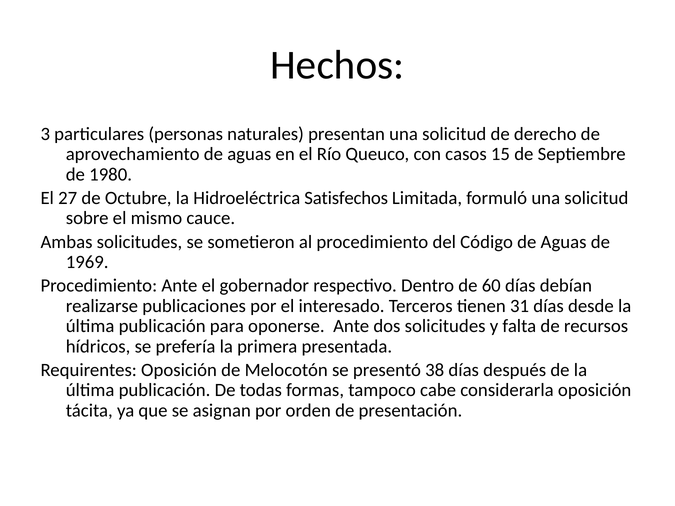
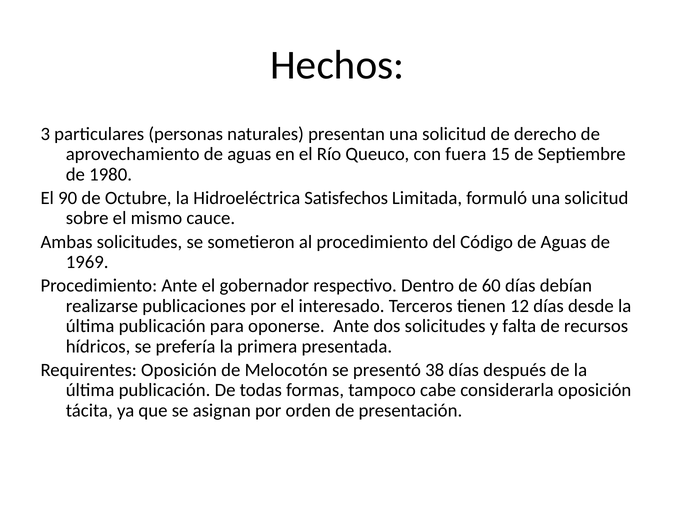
casos: casos -> fuera (466, 154)
27: 27 -> 90 (68, 198)
31: 31 -> 12 (520, 306)
